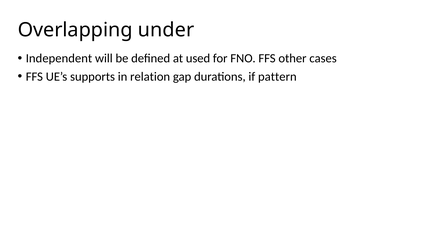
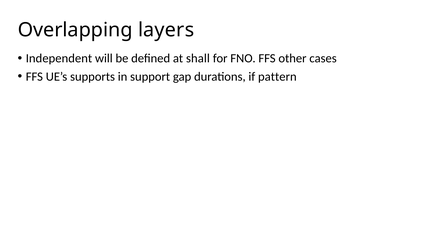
under: under -> layers (166, 30)
used: used -> shall (198, 58)
relation: relation -> support (150, 77)
